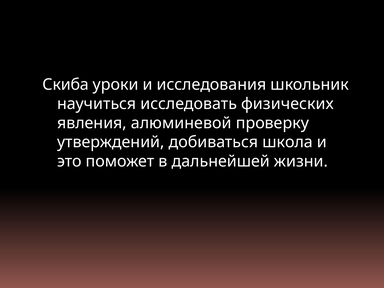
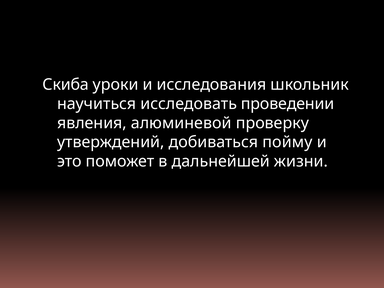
физических: физических -> проведении (288, 104)
школа: школа -> пойму (287, 142)
